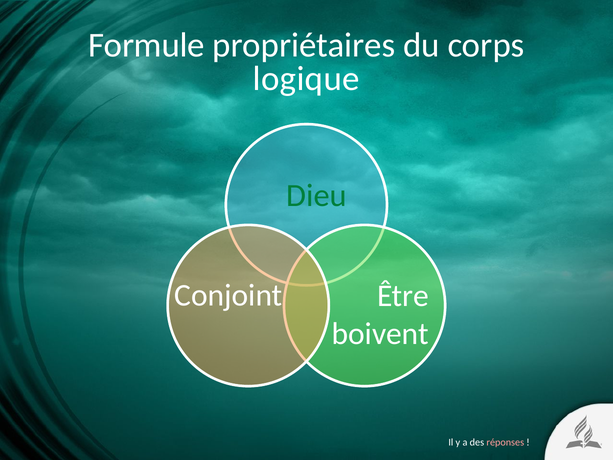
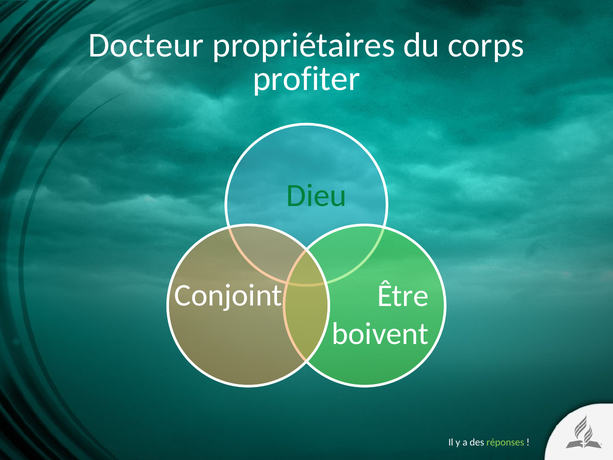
Formule: Formule -> Docteur (146, 45)
logique: logique -> profiter (306, 79)
réponses colour: pink -> light green (505, 442)
